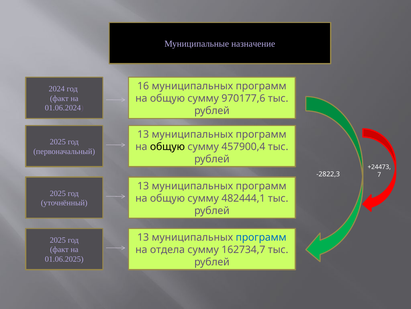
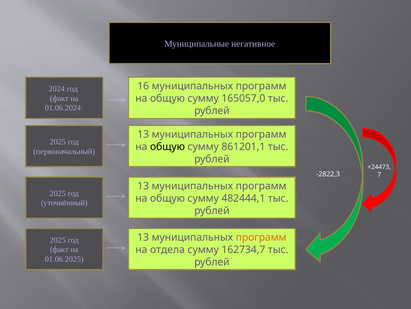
назначение: назначение -> негативное (253, 44)
970177,6: 970177,6 -> 165057,0 (243, 98)
457900,4: 457900,4 -> 861201,1 (243, 146)
программ colour: blue -> orange (261, 237)
